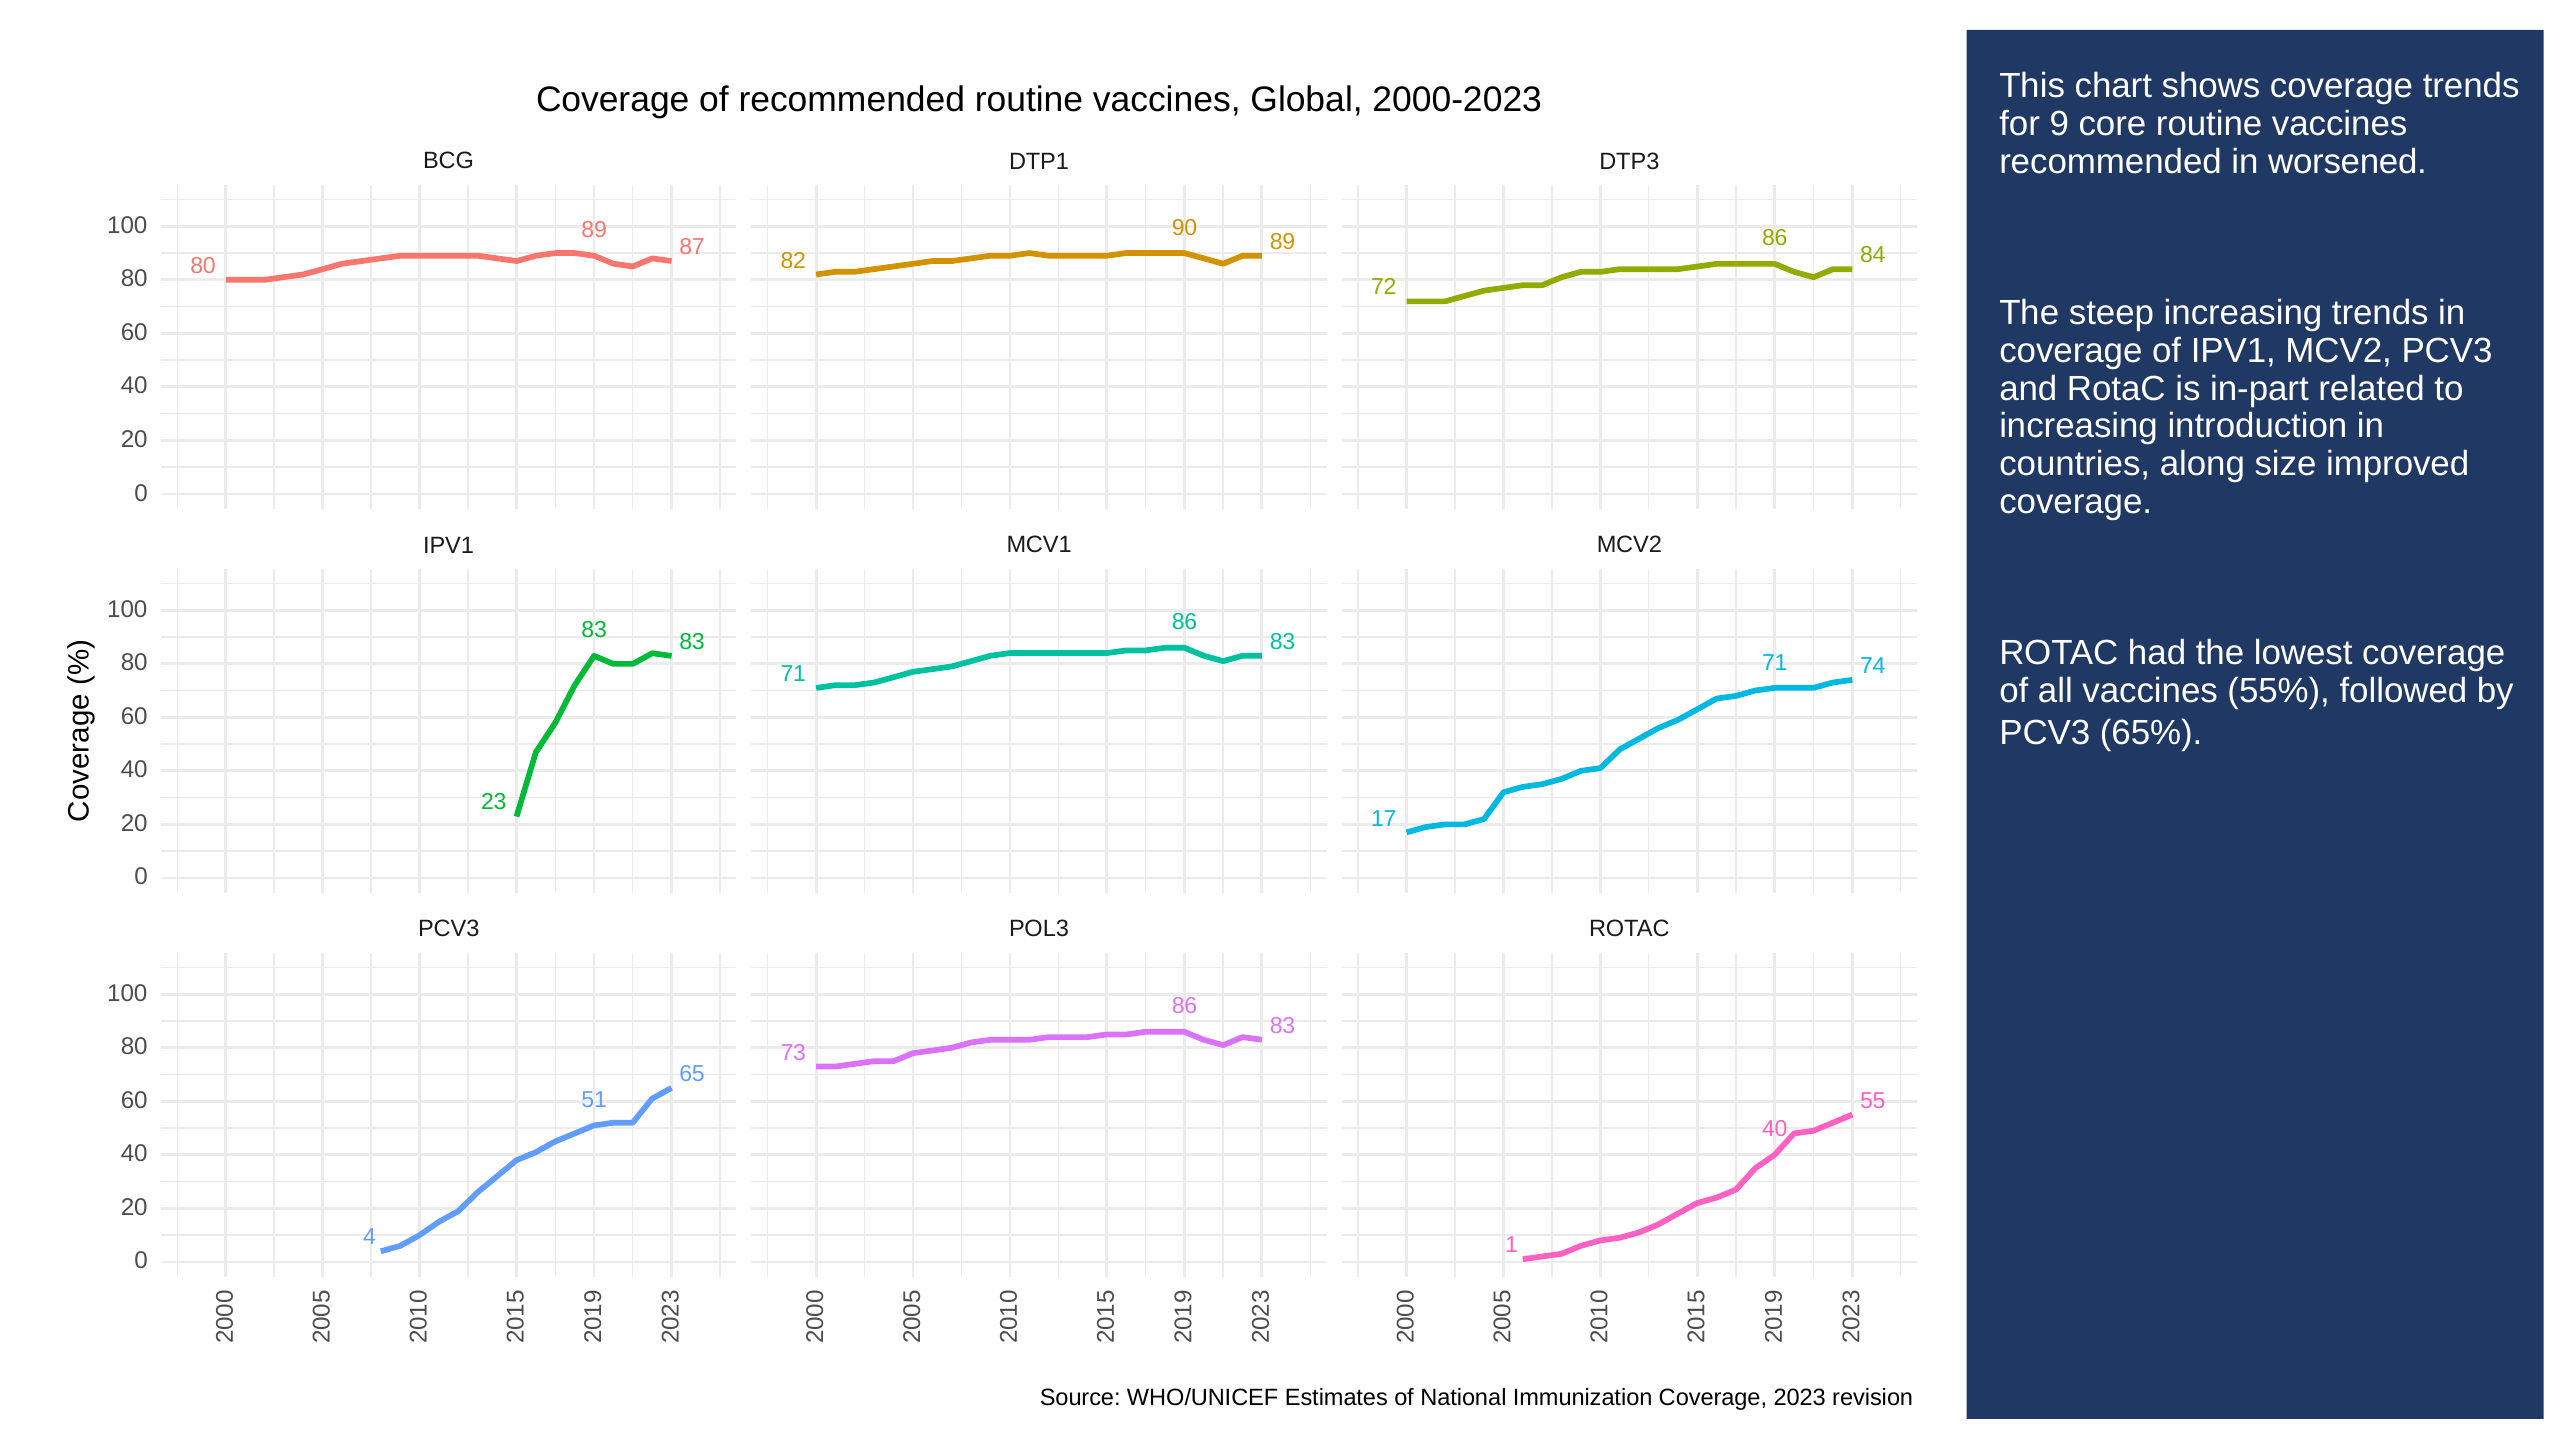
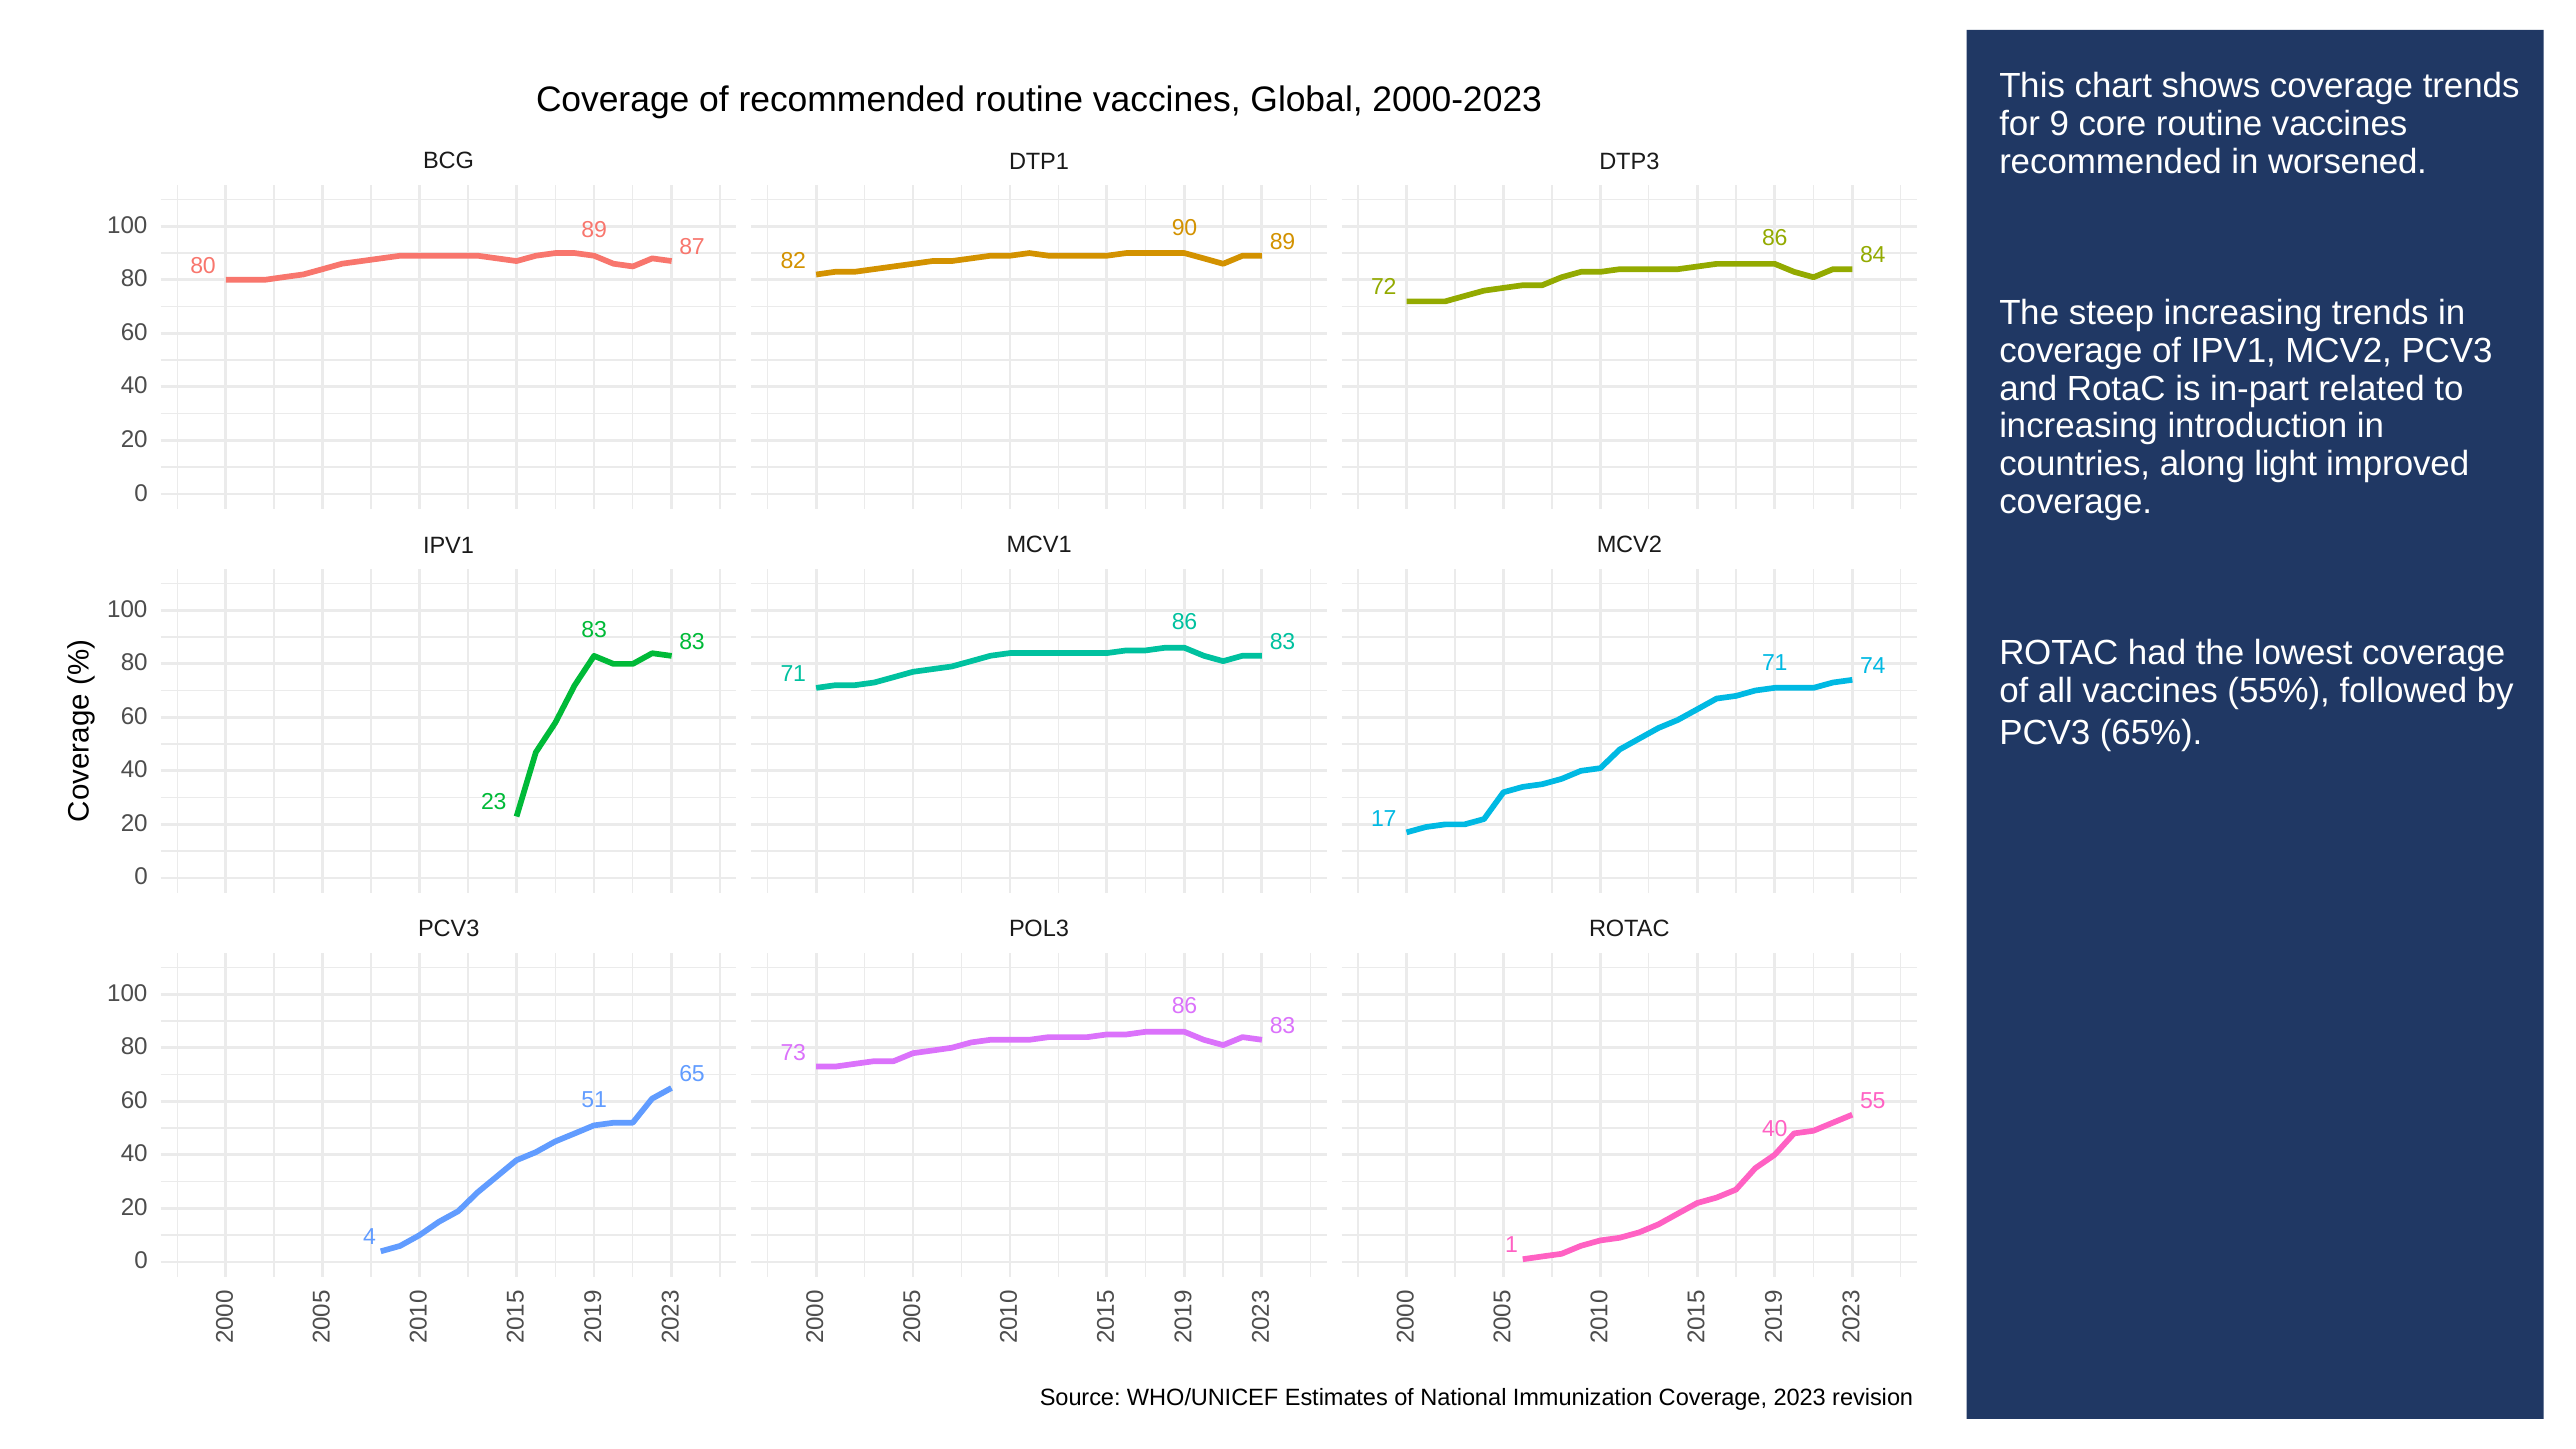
size: size -> light (2286, 464)
